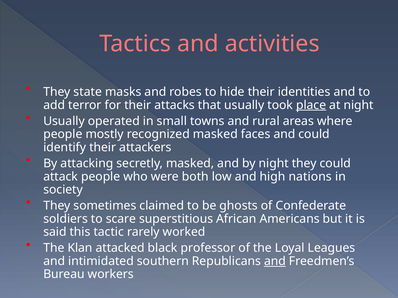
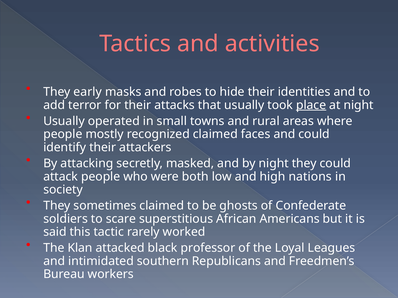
state: state -> early (88, 92)
recognized masked: masked -> claimed (215, 134)
and underline: present -> none (275, 262)
